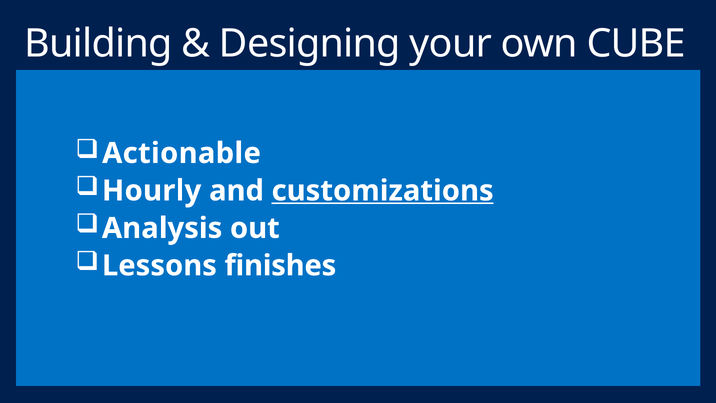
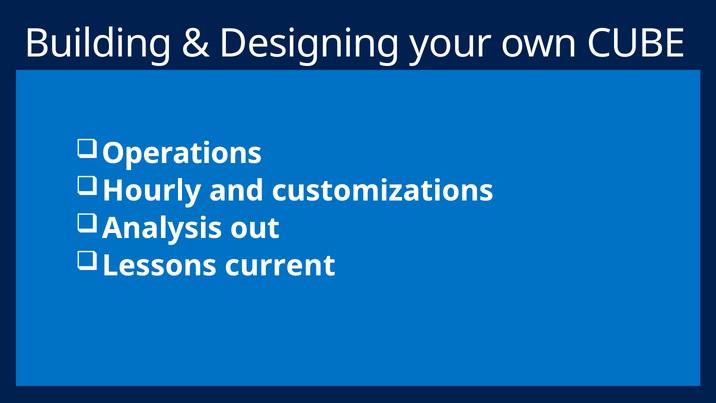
Actionable: Actionable -> Operations (182, 153)
customizations underline: present -> none (383, 191)
finishes: finishes -> current (280, 265)
